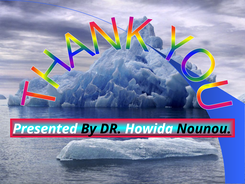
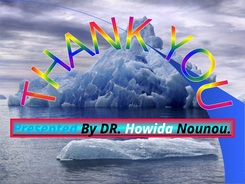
Presented colour: white -> light blue (45, 129)
